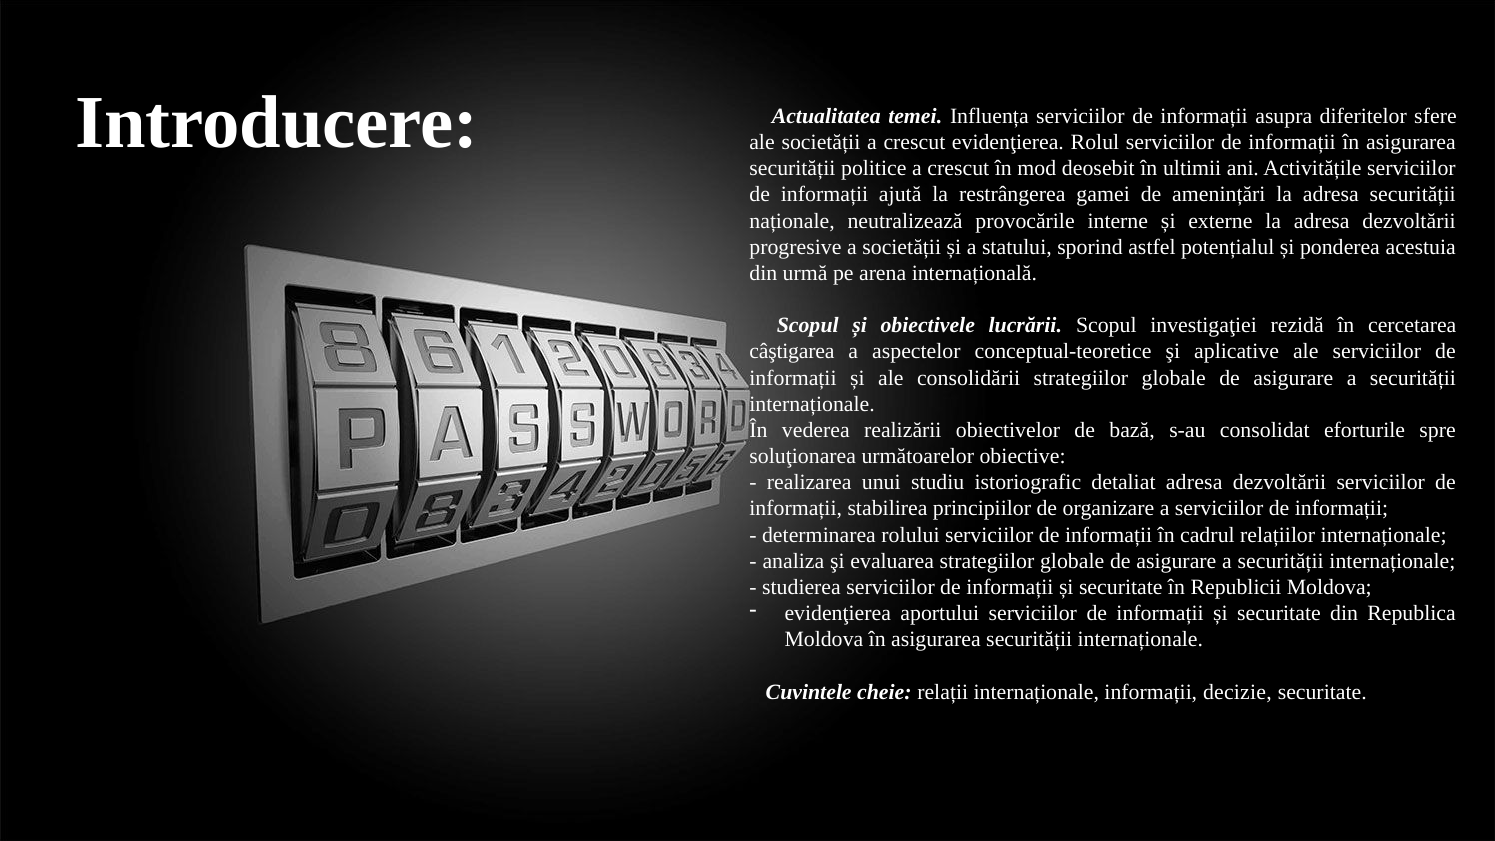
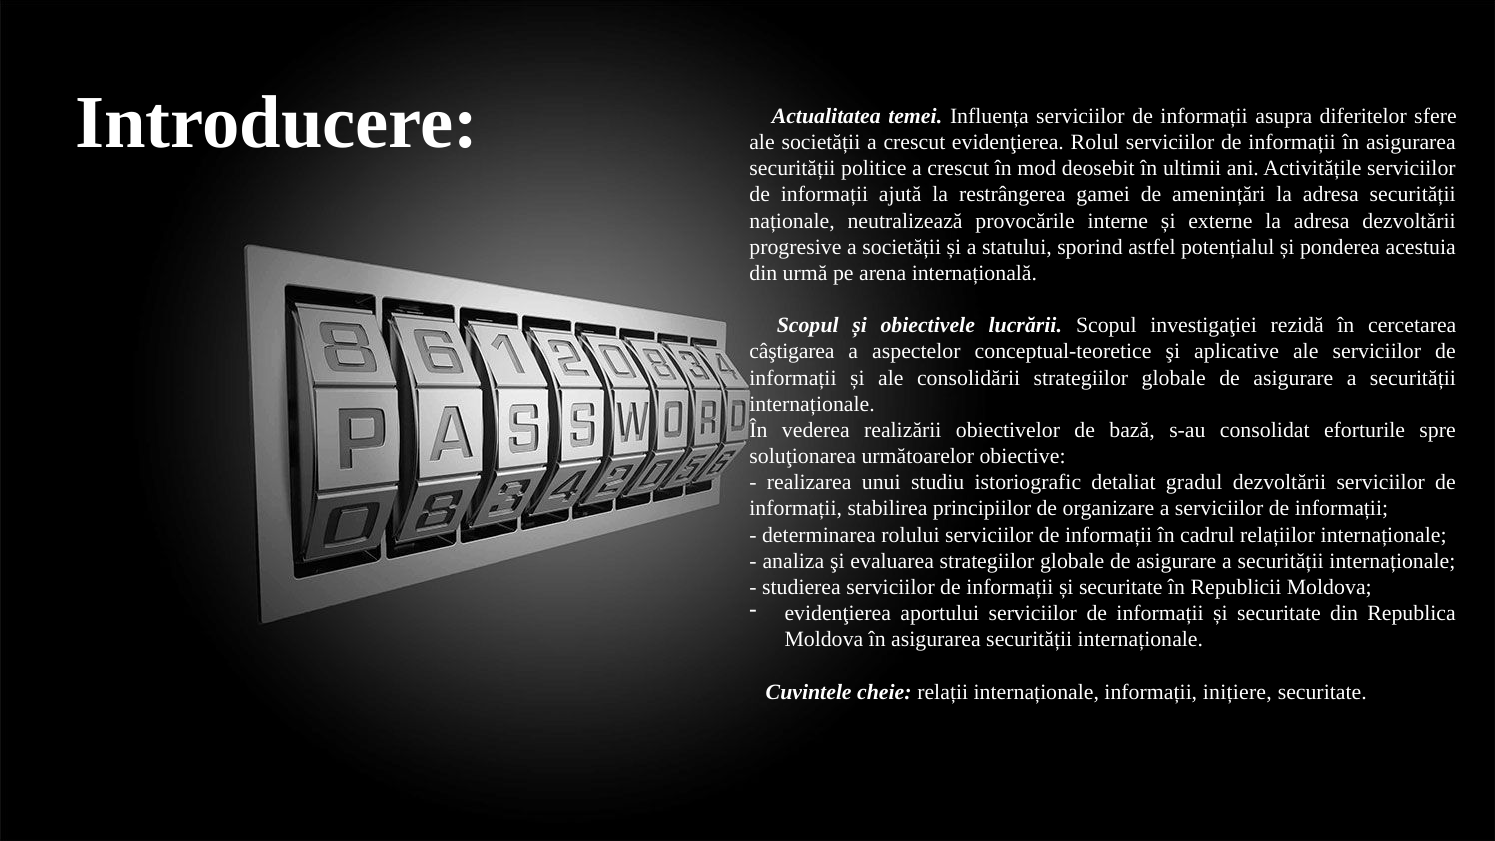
detaliat adresa: adresa -> gradul (1194, 483)
decizie: decizie -> inițiere (1237, 692)
